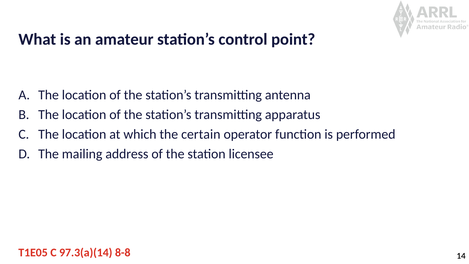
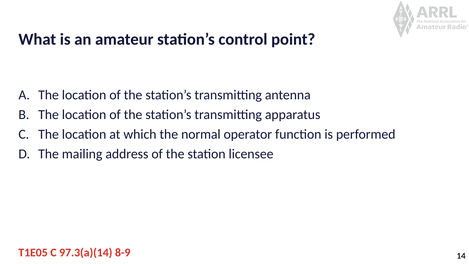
certain: certain -> normal (201, 134)
8-8: 8-8 -> 8-9 (123, 253)
